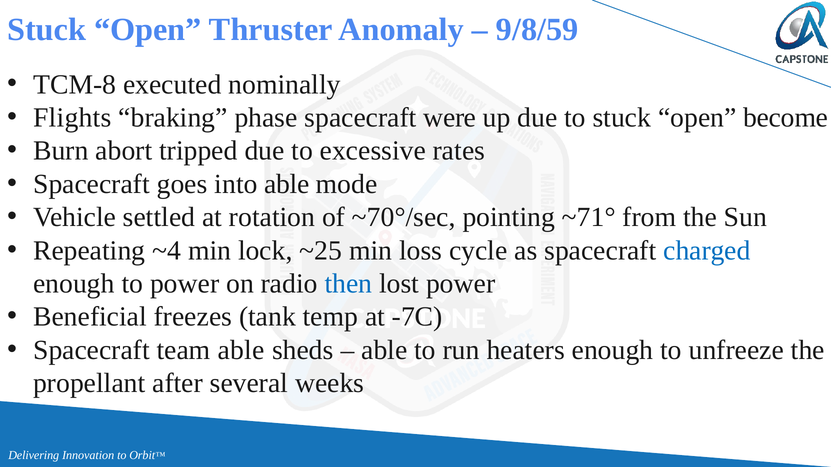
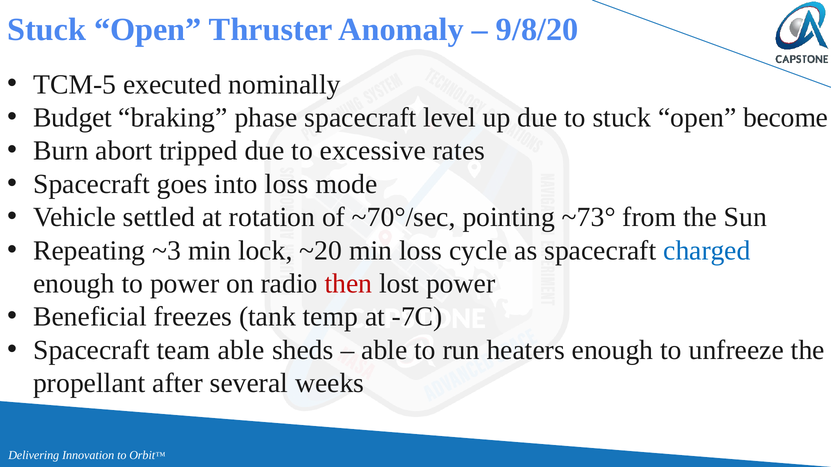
9/8/59: 9/8/59 -> 9/8/20 (537, 29)
TCM-8: TCM-8 -> TCM-5 (75, 84)
Flights: Flights -> Budget (72, 118)
were: were -> level (450, 118)
into able: able -> loss (287, 184)
~71°: ~71° -> ~73° (589, 217)
~4: ~4 -> ~3 (167, 251)
~25: ~25 -> ~20 (321, 251)
then colour: blue -> red (348, 284)
